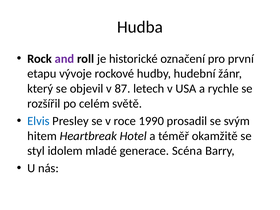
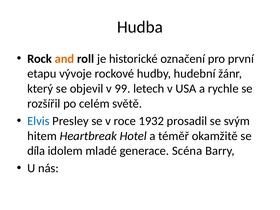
and colour: purple -> orange (65, 59)
87: 87 -> 99 (123, 89)
1990: 1990 -> 1932 (151, 121)
styl: styl -> díla (36, 151)
